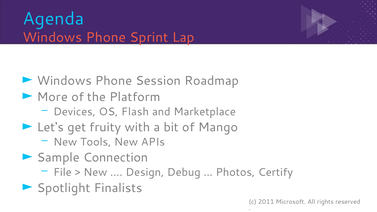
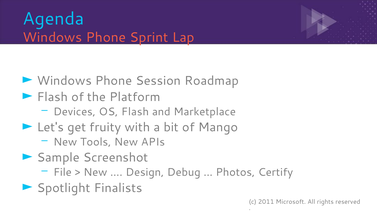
More: More -> Flash (52, 97)
Connection: Connection -> Screenshot (116, 158)
